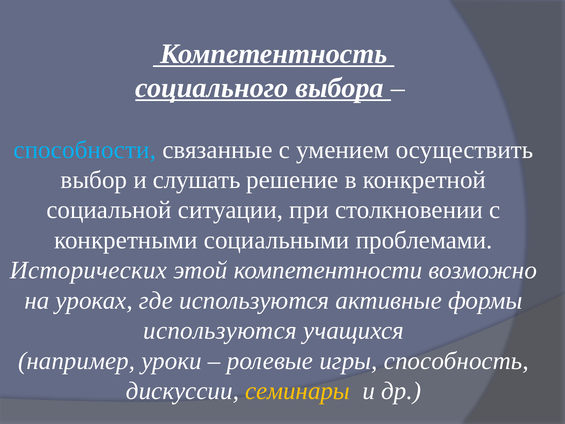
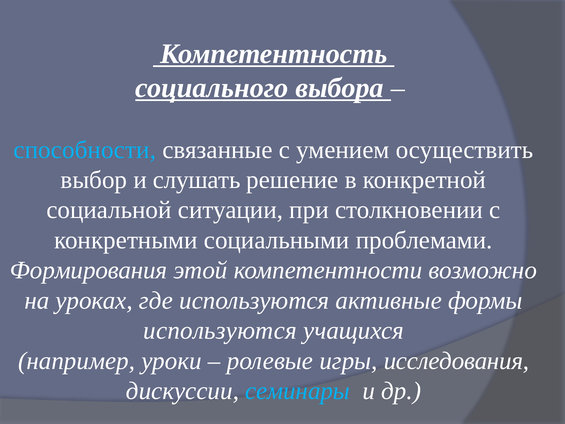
Исторических: Исторических -> Формирования (89, 270)
способность: способность -> исследования (456, 361)
семинары colour: yellow -> light blue (298, 391)
